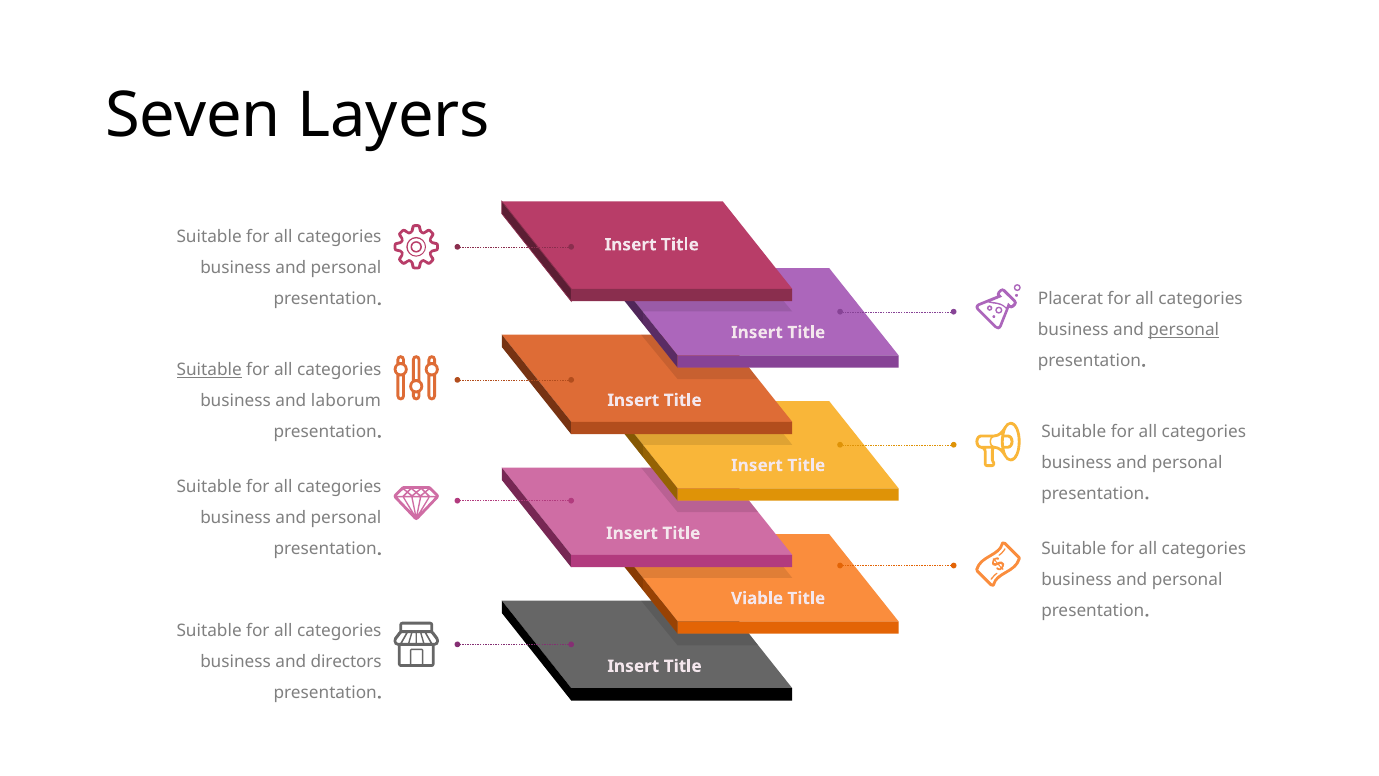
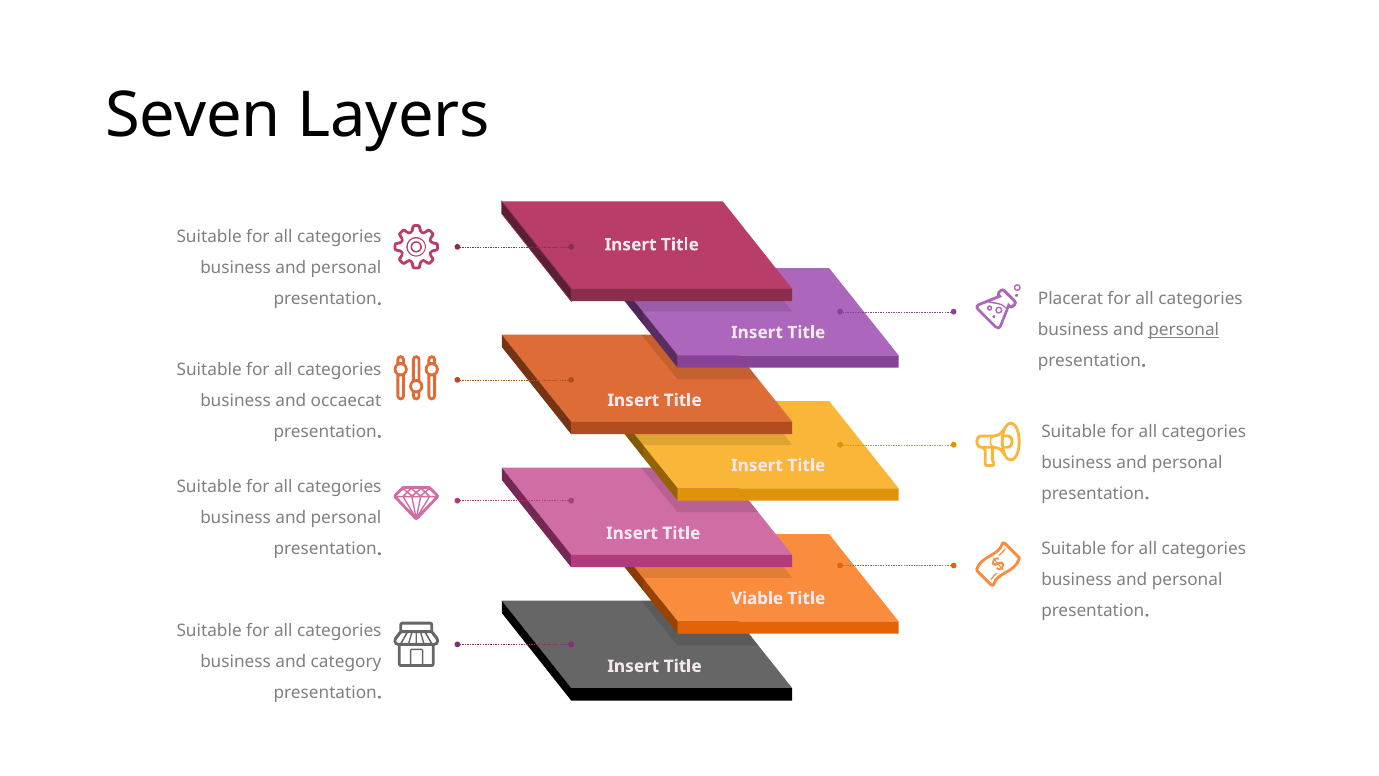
Suitable underline: present -> none (209, 370)
laborum: laborum -> occaecat (346, 401)
directors: directors -> category (346, 661)
